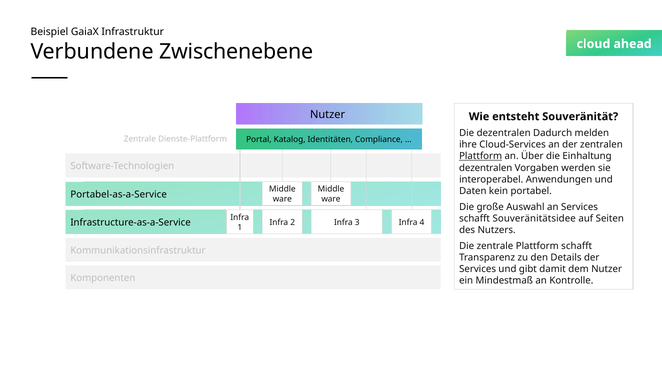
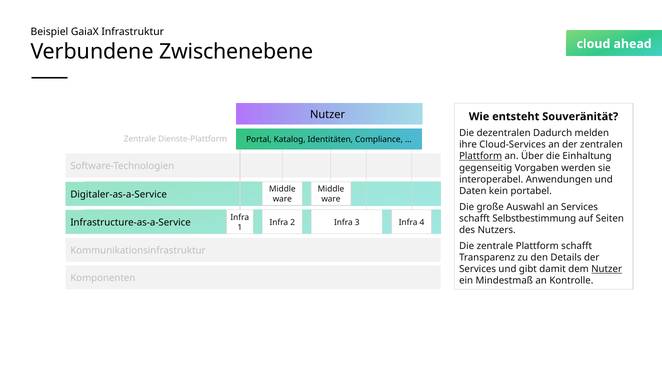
dezentralen: dezentralen -> gegenseitig (486, 168)
Portabel-as-a-Service: Portabel-as-a-Service -> Digitaler-as-a-Service (119, 194)
Souveränitätsidee: Souveränitätsidee -> Selbstbestimmung (534, 218)
Nutzer underline: none -> present (607, 269)
